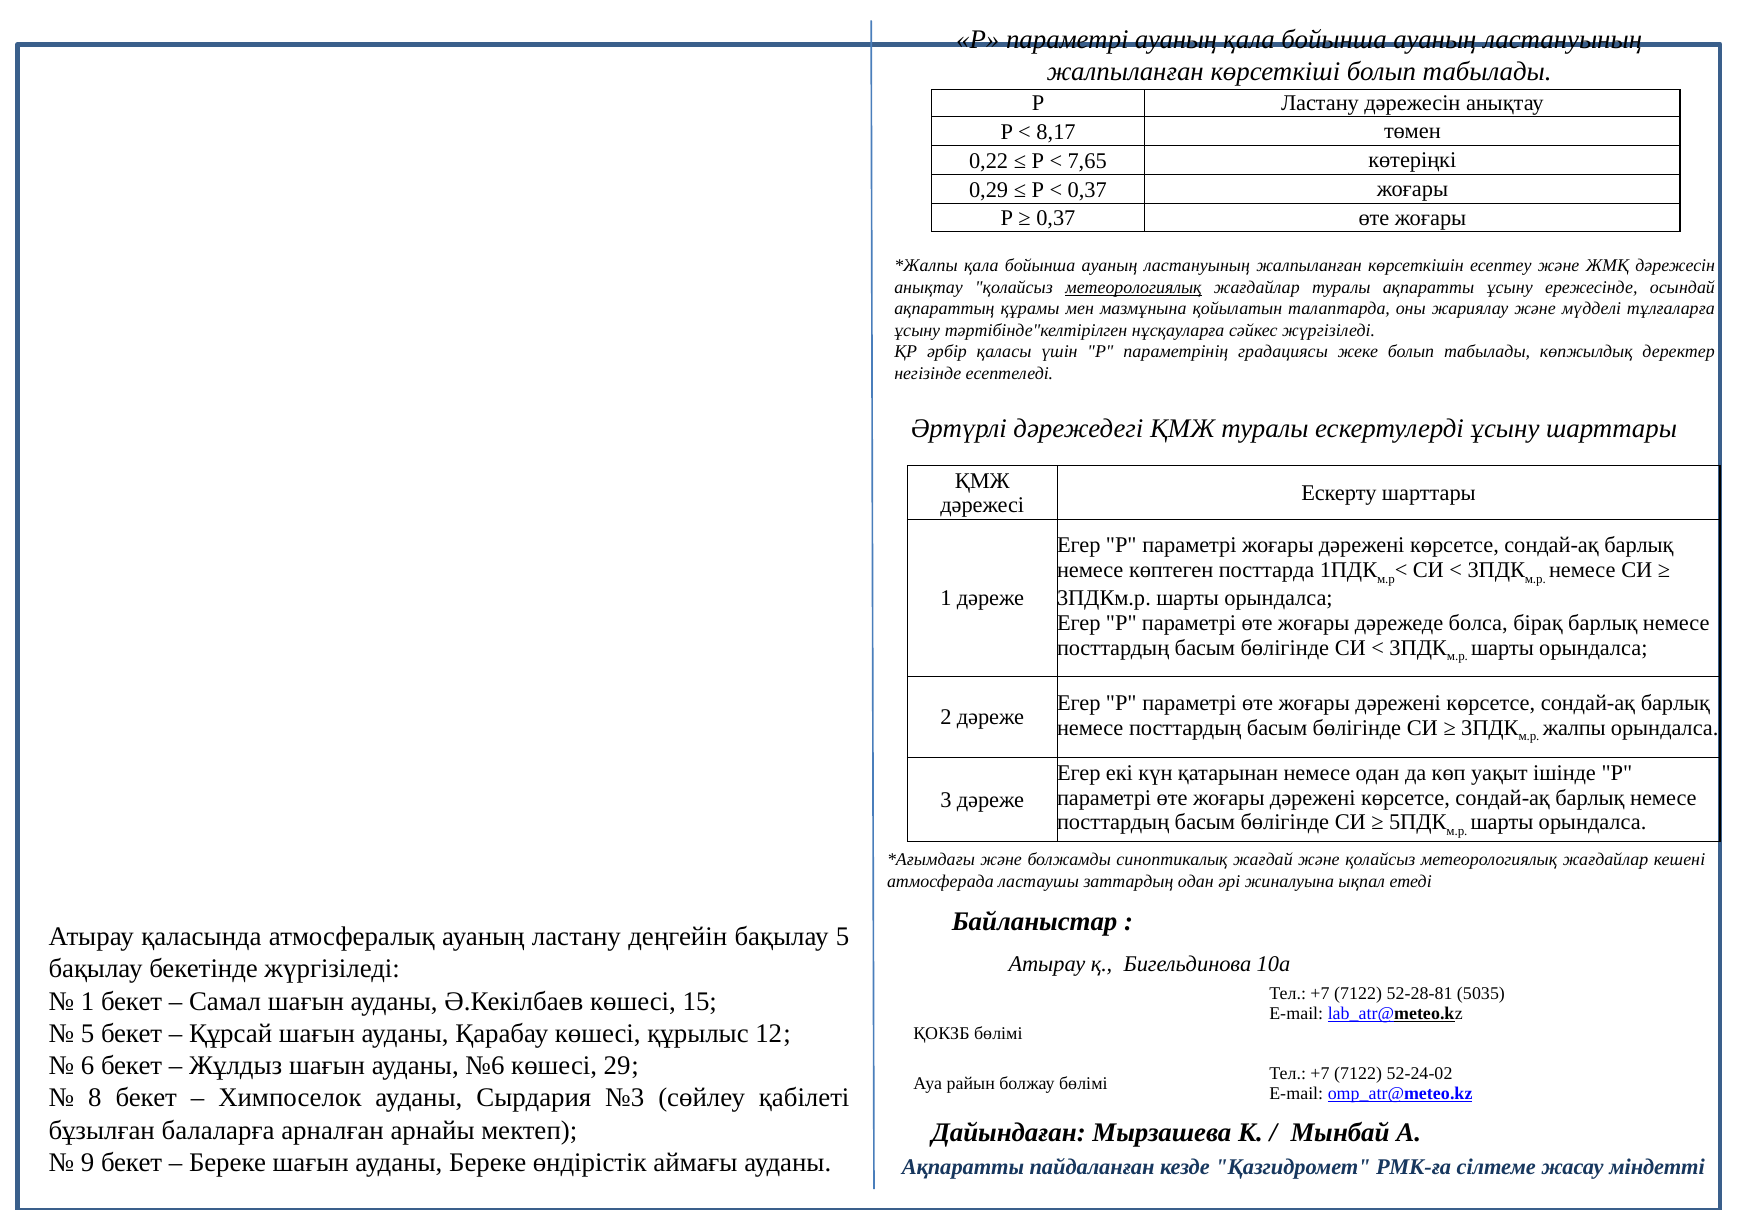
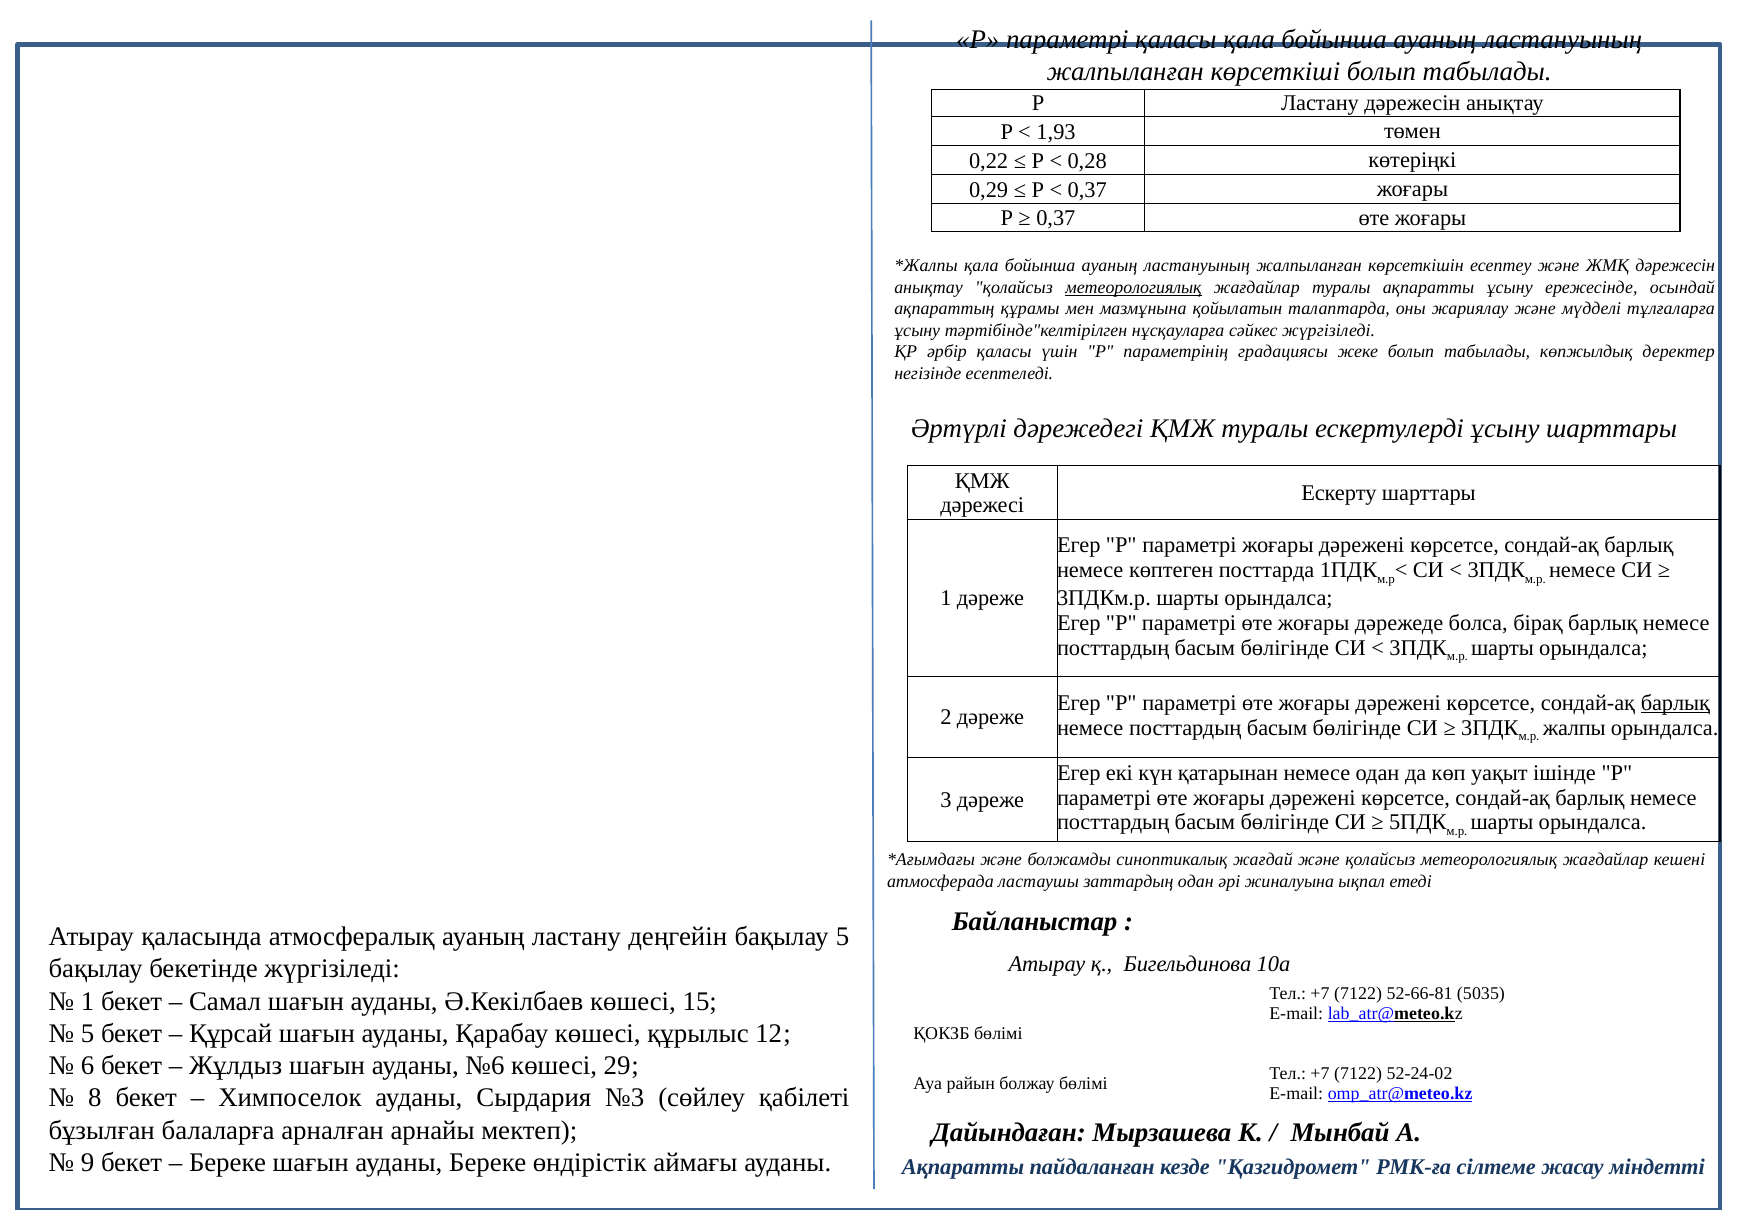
параметрі ауаның: ауаның -> қаласы (1176, 40)
8,17: 8,17 -> 1,93 (1056, 132)
7,65: 7,65 -> 0,28 (1087, 161)
барлық underline: none -> present (1675, 703)
52-28-81: 52-28-81 -> 52-66-81 (1420, 994)
